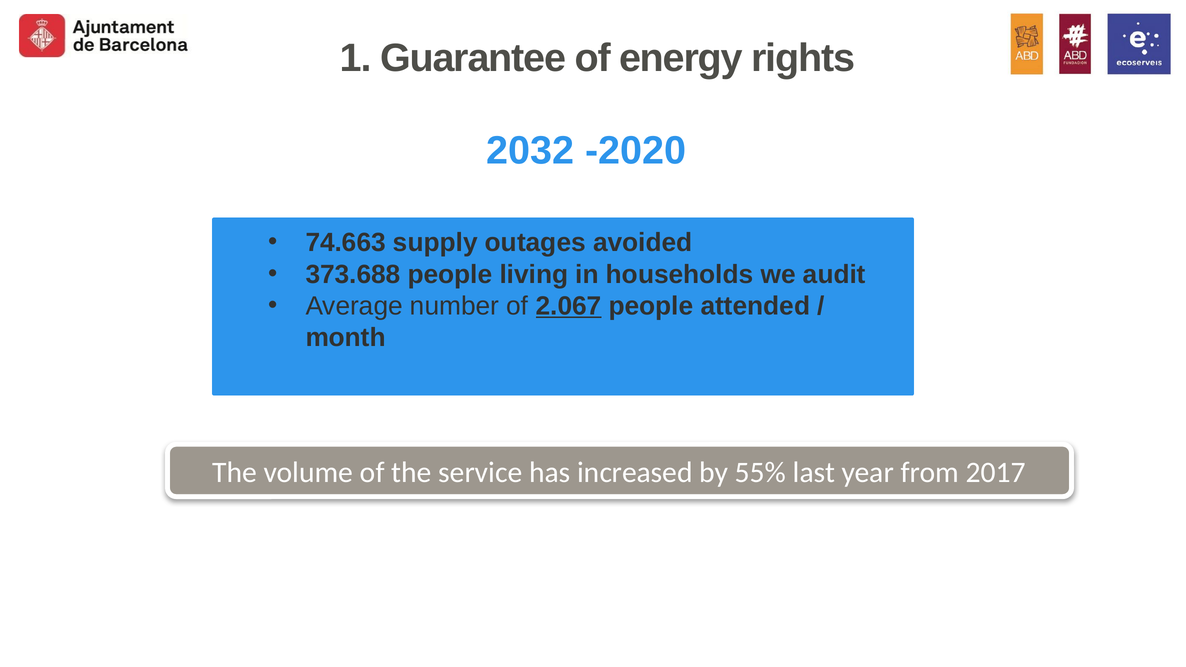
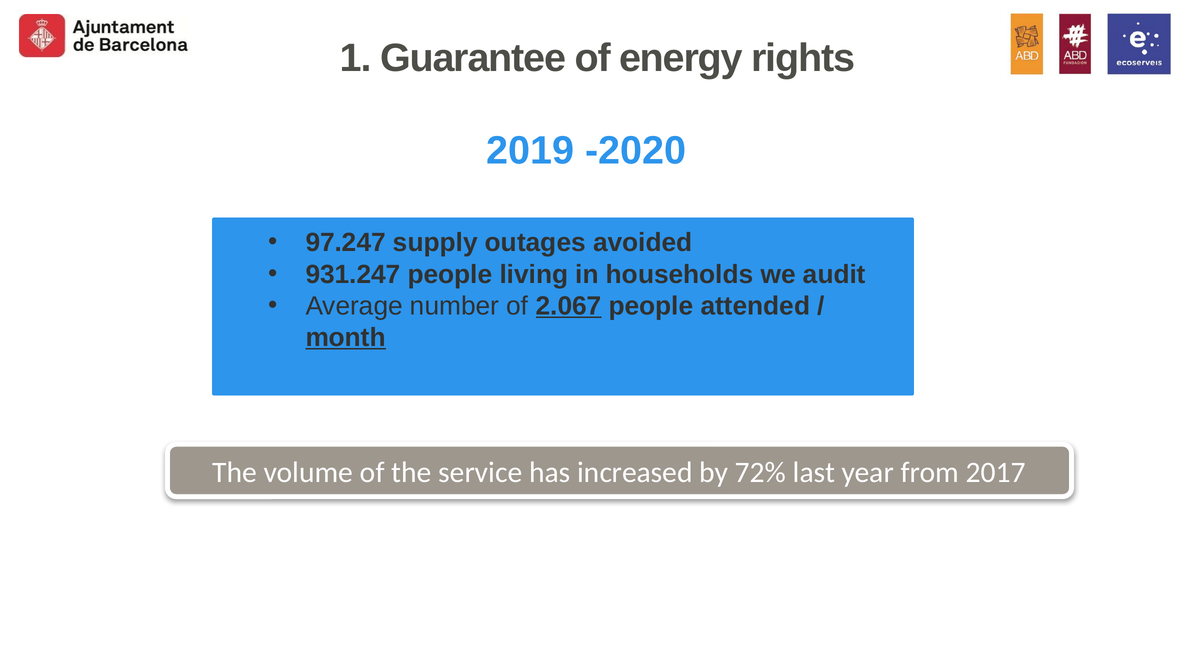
2032: 2032 -> 2019 (530, 151)
74.663: 74.663 -> 97.247 (346, 243)
373.688: 373.688 -> 931.247 (353, 274)
month underline: none -> present (346, 338)
55%: 55% -> 72% (761, 473)
